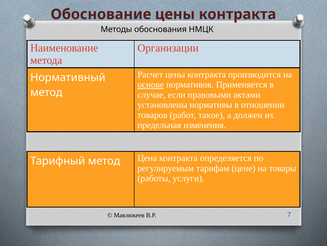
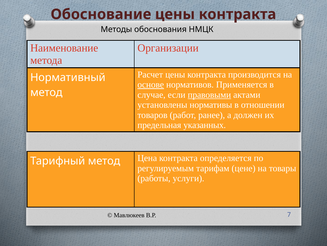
правовыми underline: none -> present (209, 95)
такое: такое -> ранее (212, 115)
изменения: изменения -> указанных (205, 125)
